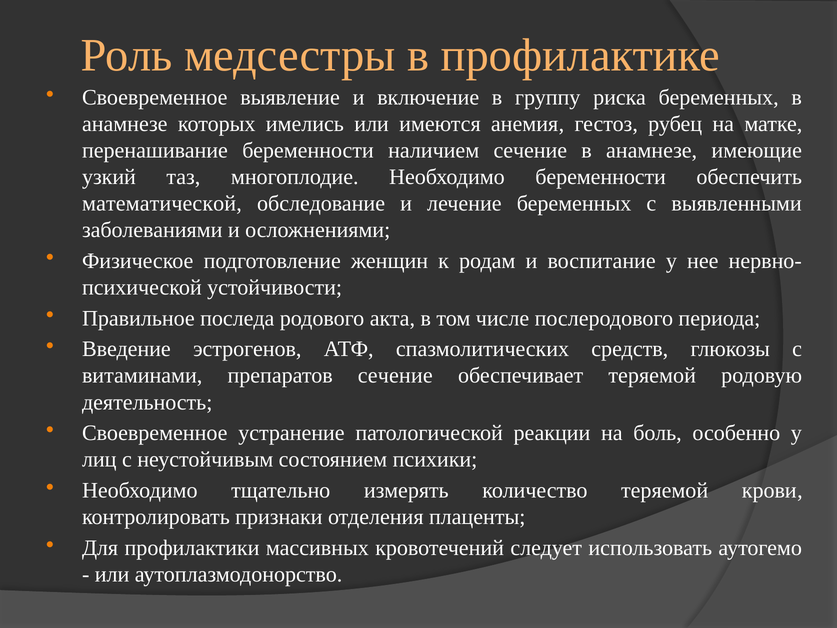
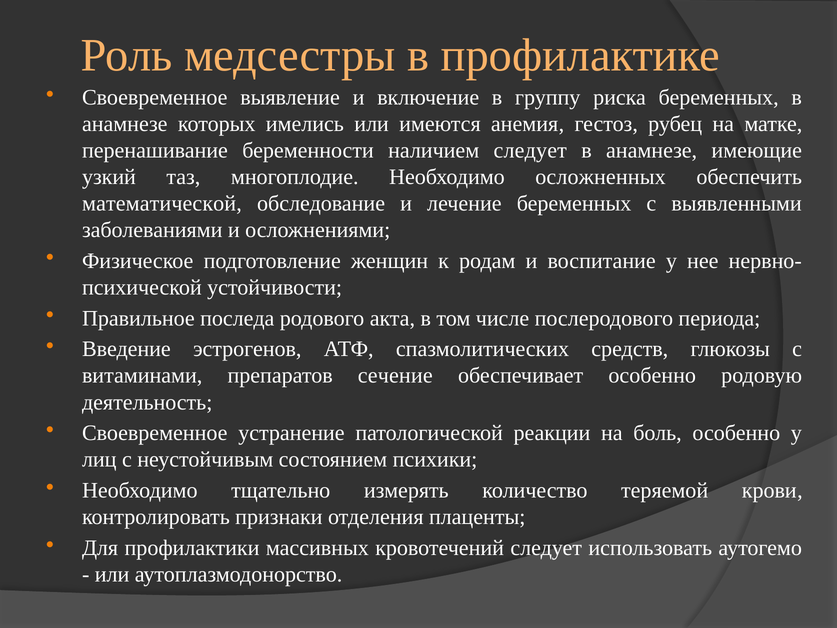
наличием сечение: сечение -> следует (530, 150)
Необходимо беременности: беременности -> осложненных (601, 177)
обеспечивает теряемой: теряемой -> особенно (652, 376)
